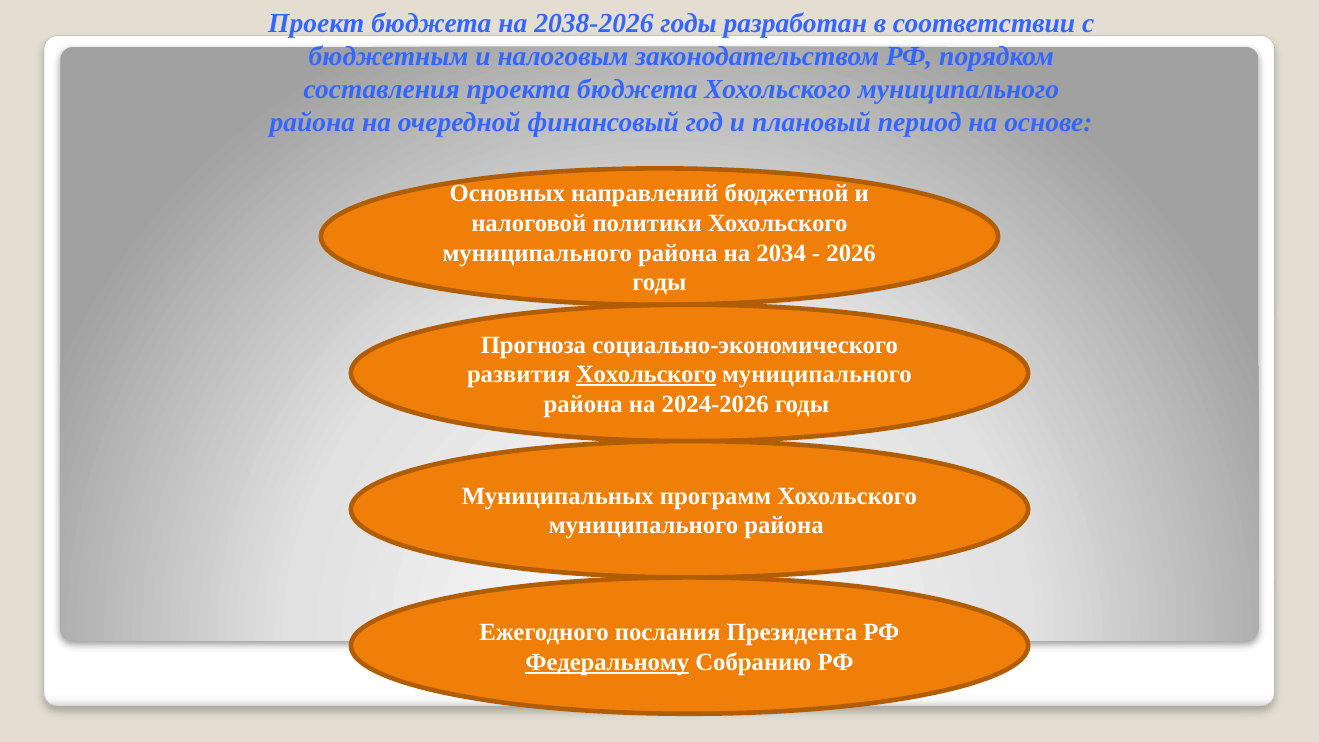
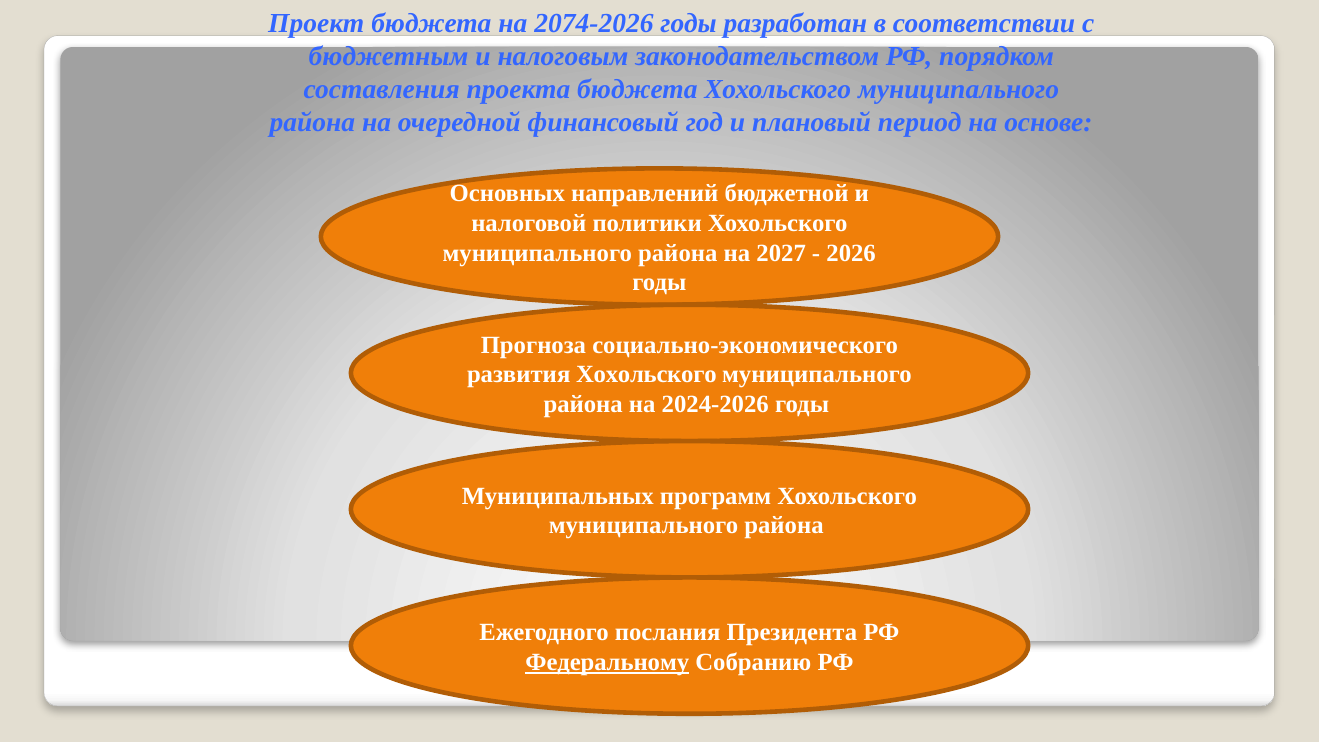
2038-2026: 2038-2026 -> 2074-2026 (594, 23)
2034: 2034 -> 2027 (781, 253)
Хохольского underline: present -> none (646, 375)
